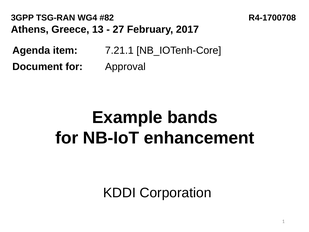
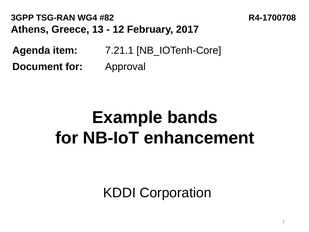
27: 27 -> 12 (118, 29)
